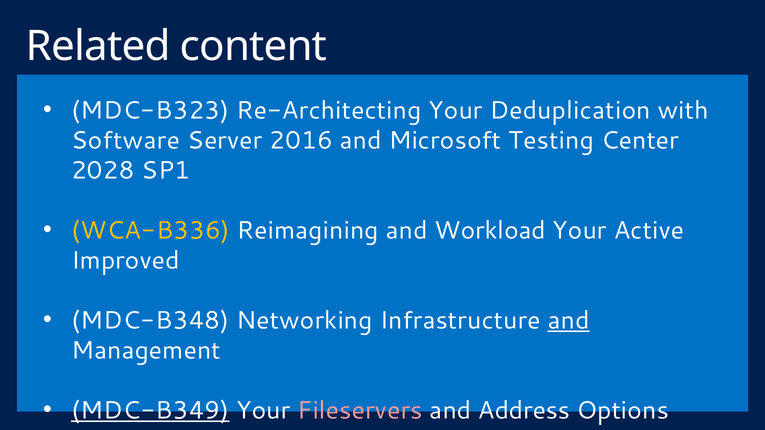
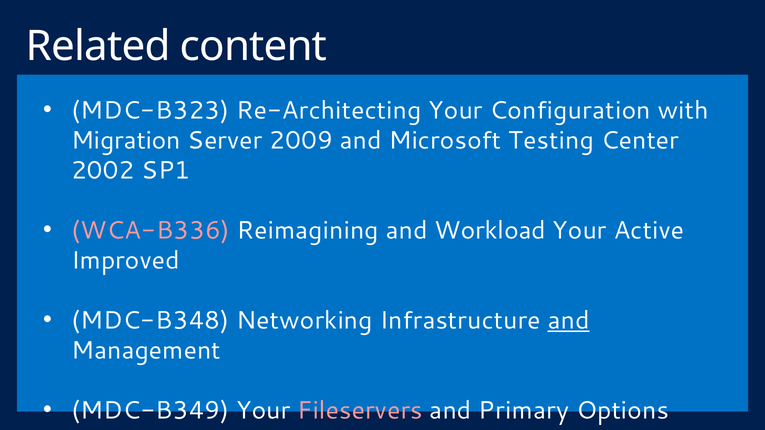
Deduplication: Deduplication -> Configuration (570, 110)
Software: Software -> Migration (126, 140)
2016: 2016 -> 2009 (301, 140)
2028: 2028 -> 2002 (103, 170)
WCA-B336 colour: yellow -> pink (151, 230)
MDC-B349 underline: present -> none (150, 410)
Address: Address -> Primary (524, 410)
